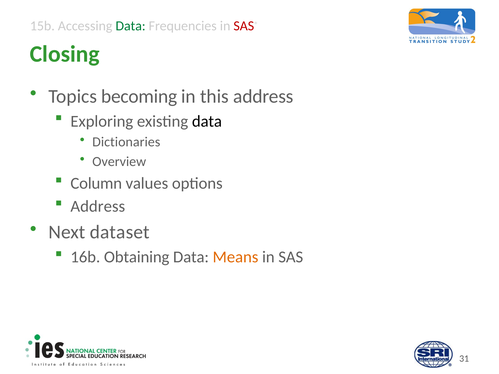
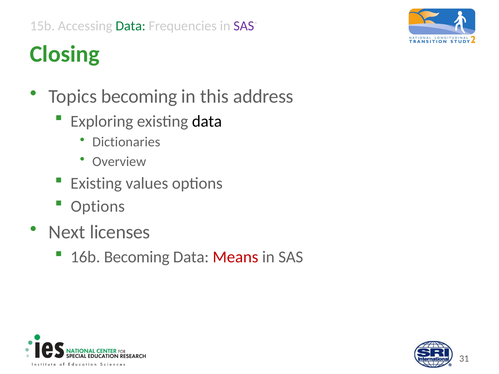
SAS colour: red -> purple (244, 26)
Column: Column -> Existing (96, 183)
Address: Address -> Options (98, 207)
dataset: dataset -> licenses (120, 232)
16b Obtaining: Obtaining -> Becoming (137, 257)
Means colour: orange -> red (235, 257)
